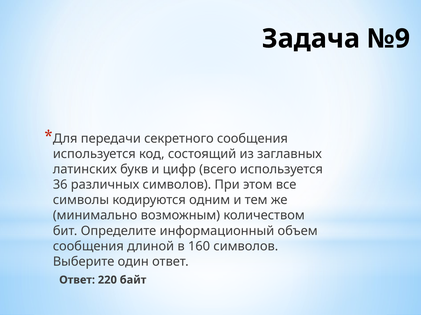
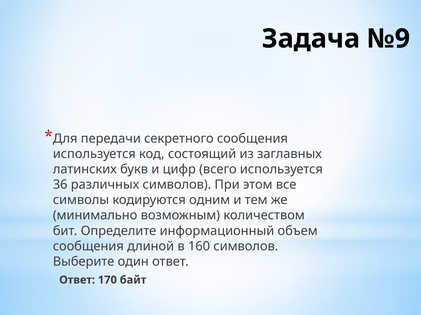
220: 220 -> 170 (107, 281)
